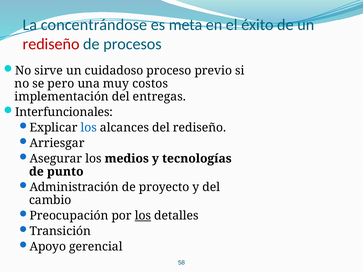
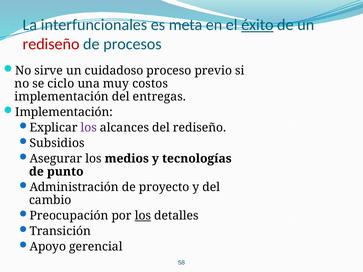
concentrándose: concentrándose -> interfuncionales (94, 25)
éxito underline: none -> present (257, 25)
pero: pero -> ciclo (61, 84)
Interfuncionales: Interfuncionales -> Implementación (64, 112)
los colour: blue -> purple (89, 128)
Arriesgar: Arriesgar -> Subsidios (57, 143)
